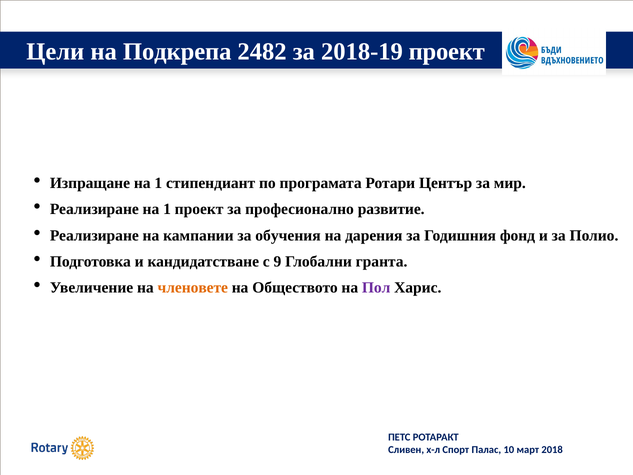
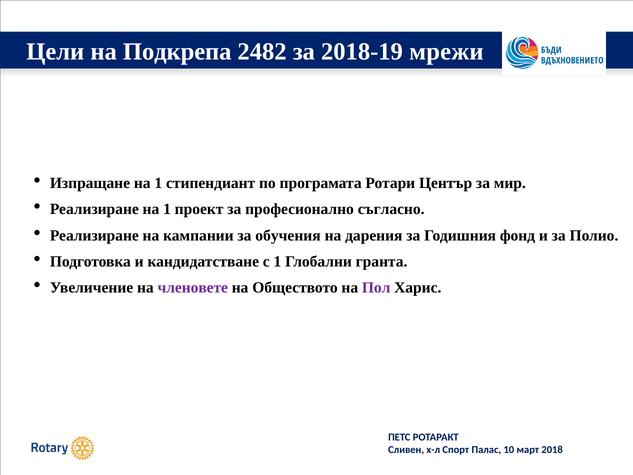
2018-19 проект: проект -> мрежи (446, 52)
развитие: развитие -> съгласно (391, 209)
с 9: 9 -> 1 (277, 261)
членовете colour: orange -> purple (193, 288)
